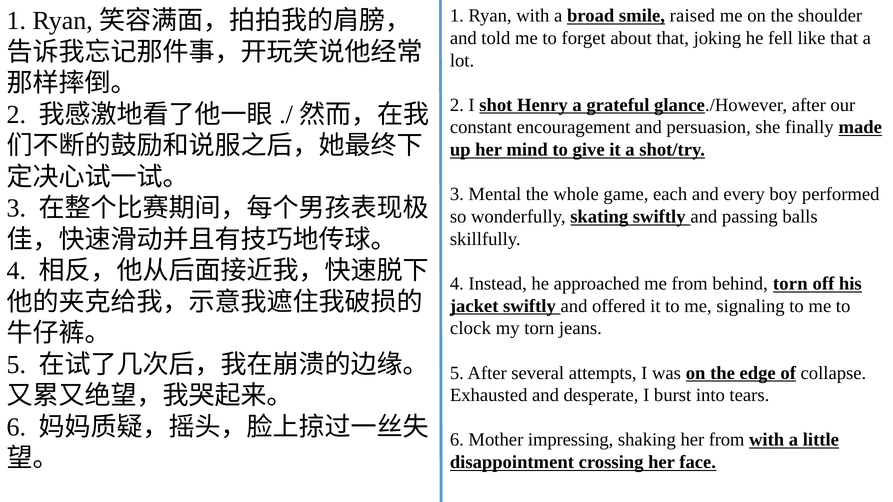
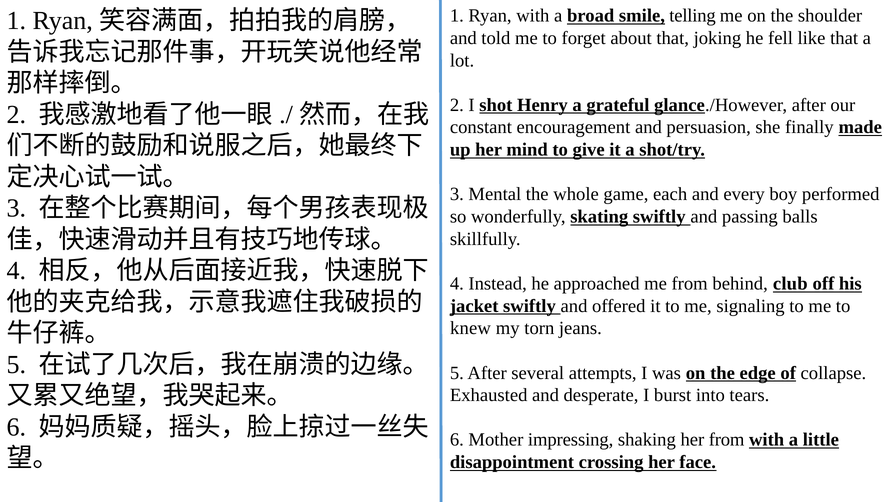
raised: raised -> telling (693, 16)
behind torn: torn -> club (790, 284)
clock: clock -> knew (470, 328)
